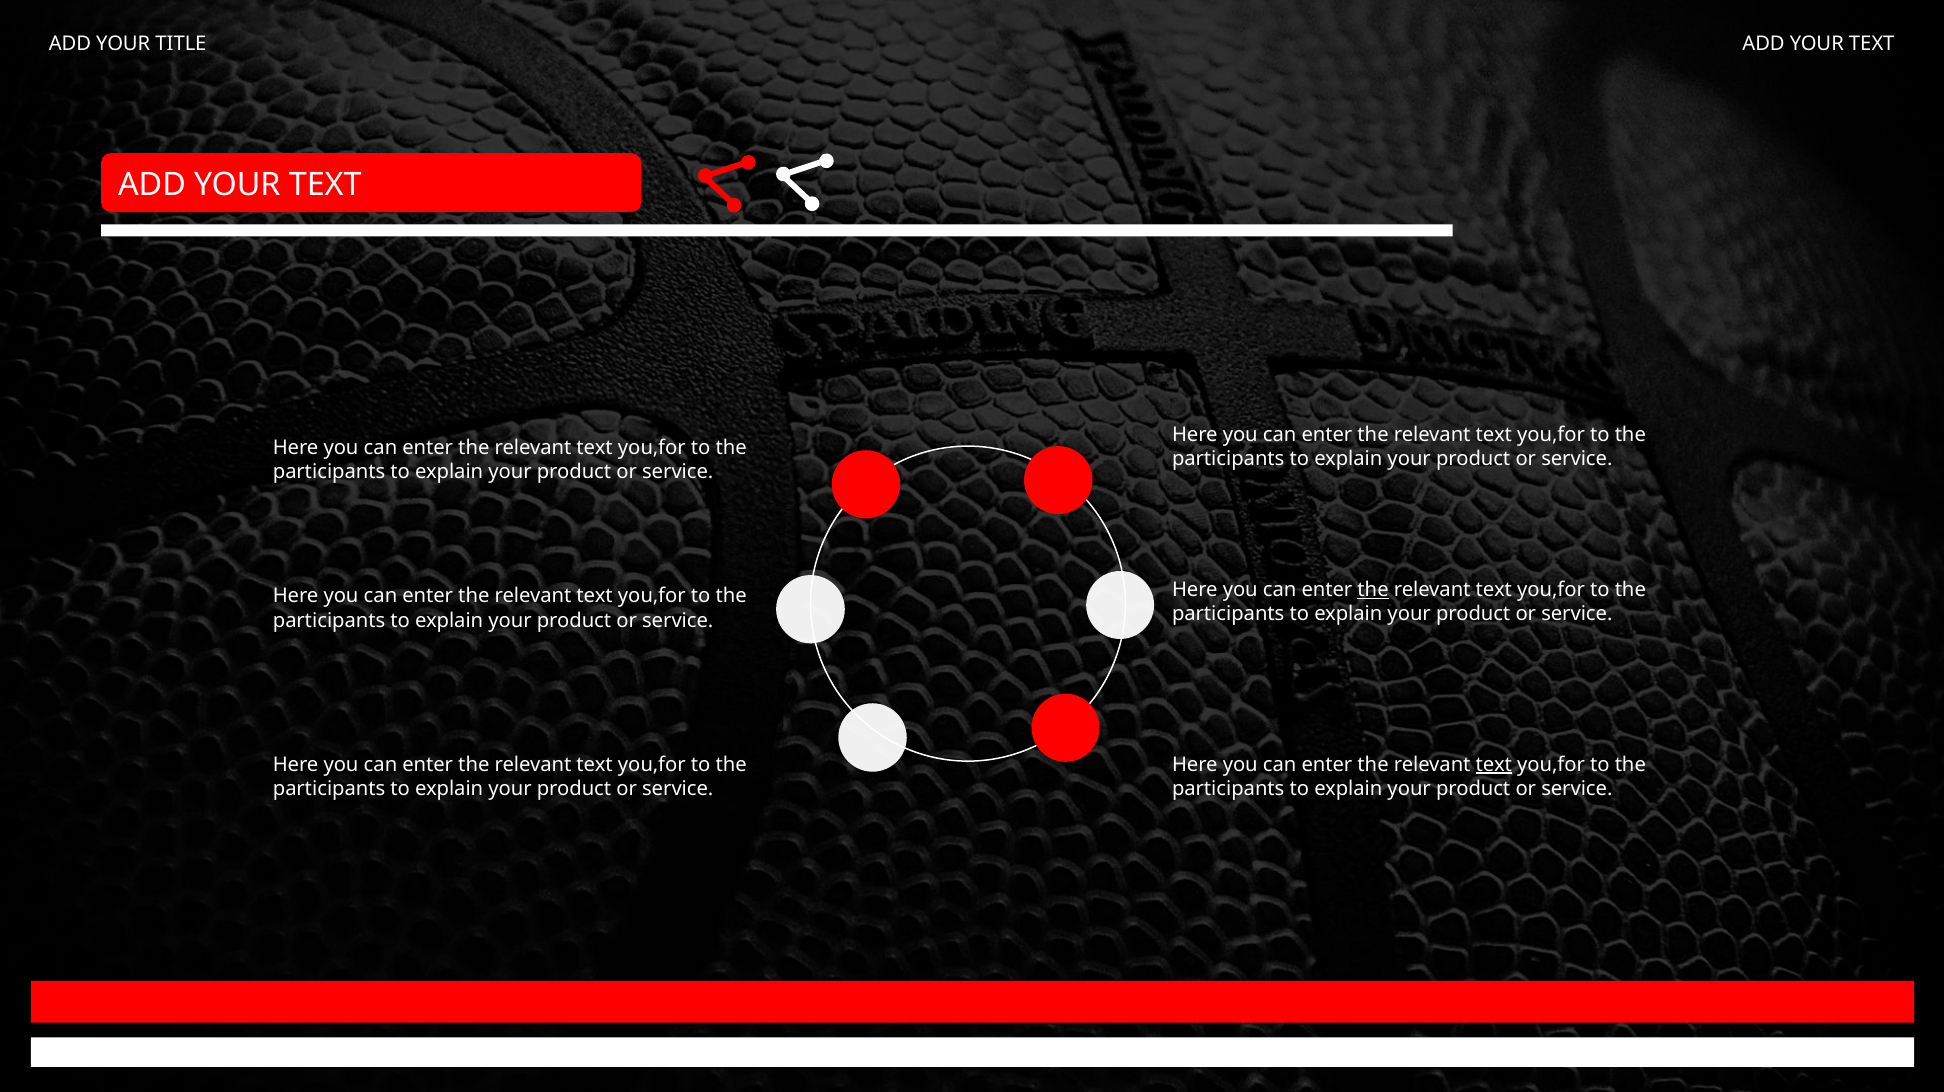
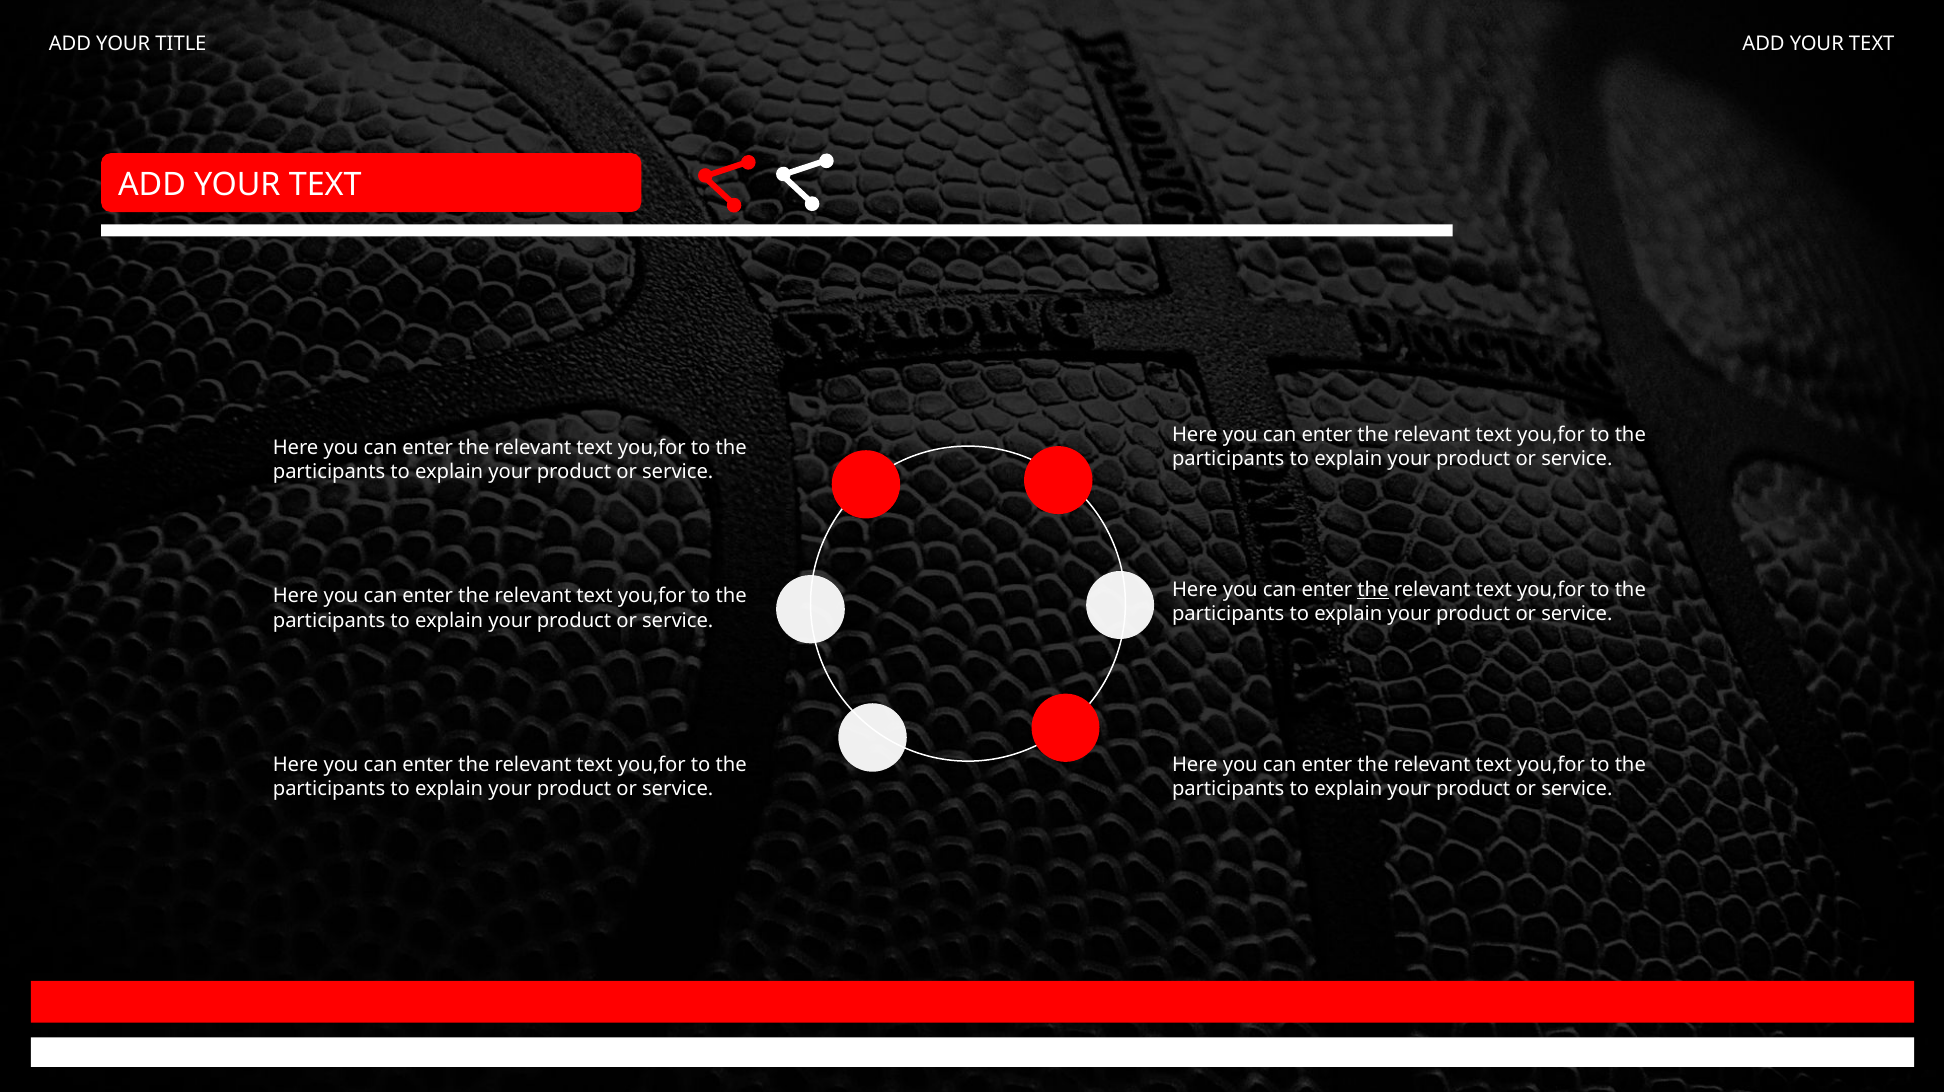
text underline: present -> none (1494, 764)
